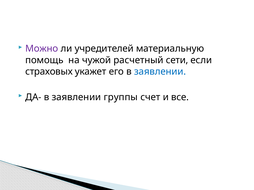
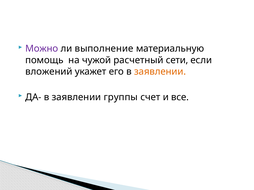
учредителей: учредителей -> выполнение (104, 49)
страховых: страховых -> вложений (49, 72)
заявлении colour: blue -> orange (160, 72)
